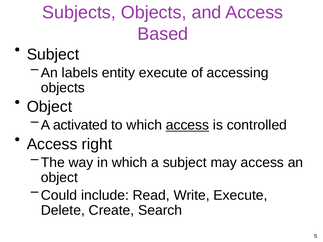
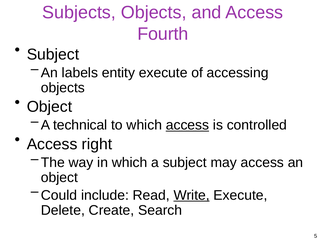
Based: Based -> Fourth (163, 34)
activated: activated -> technical (80, 125)
Write underline: none -> present (192, 195)
